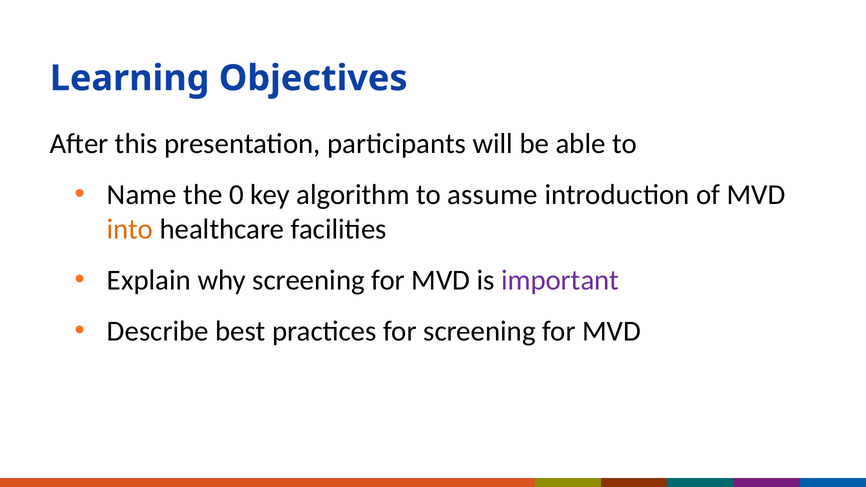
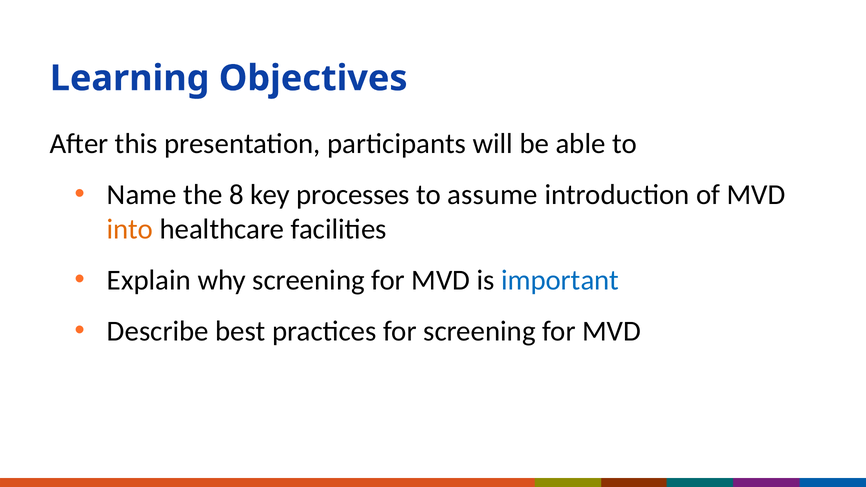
0: 0 -> 8 (236, 195)
algorithm: algorithm -> processes (353, 195)
important colour: purple -> blue (560, 280)
